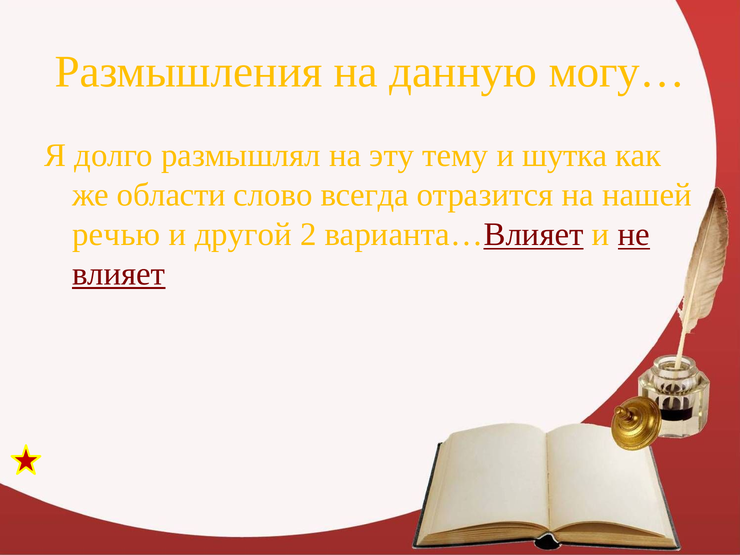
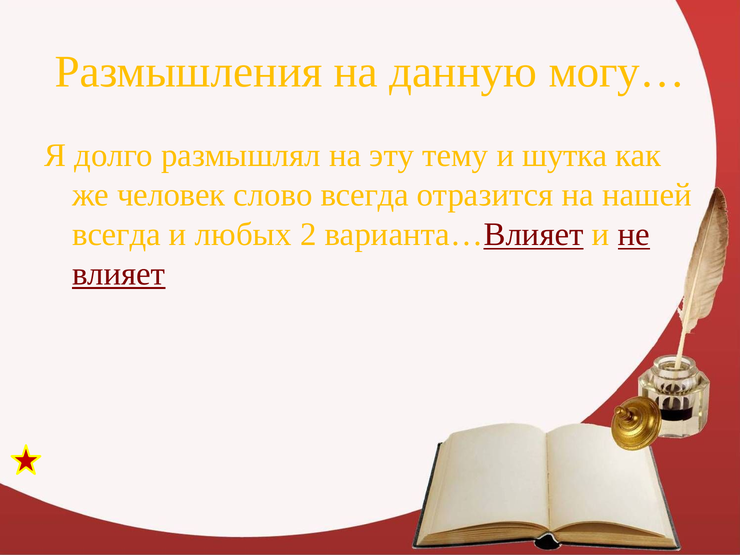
области: области -> человек (171, 195)
речью: речью -> всегда (116, 234)
другой: другой -> любых (243, 234)
